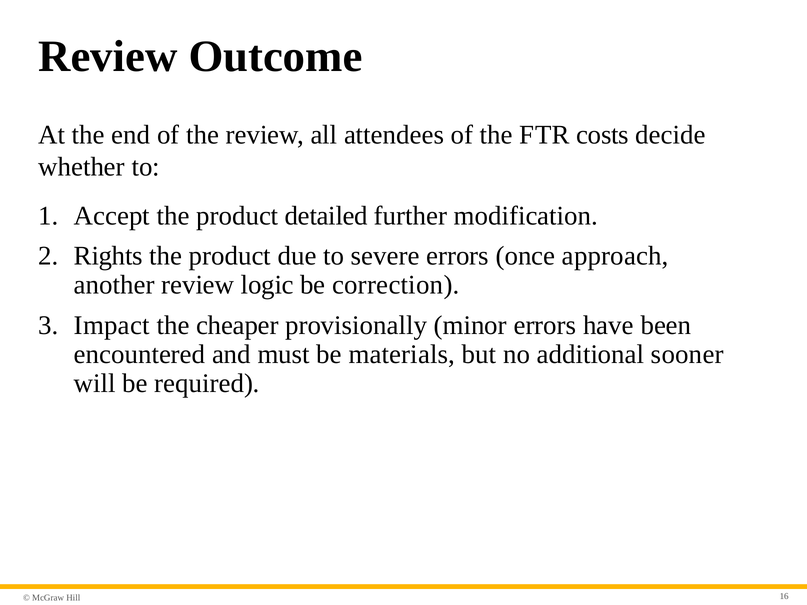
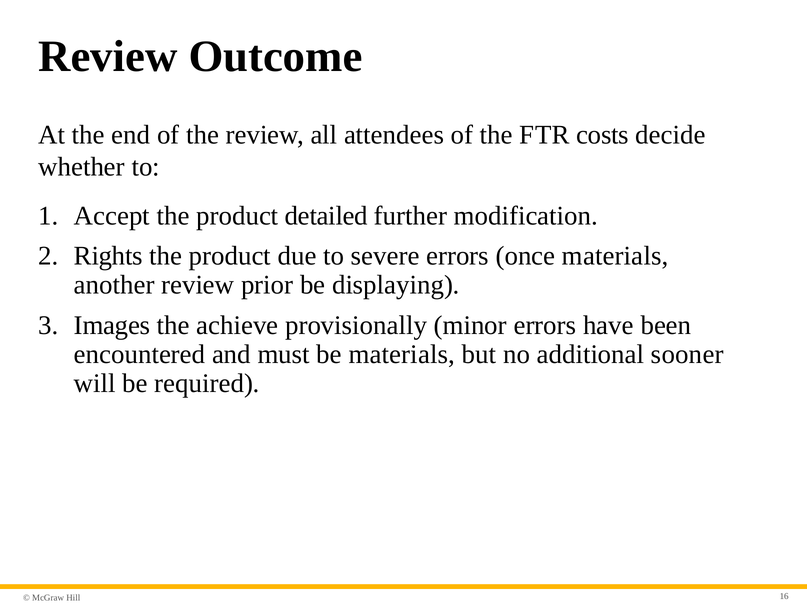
once approach: approach -> materials (615, 256)
logic: logic -> prior (267, 285)
correction: correction -> displaying (396, 285)
Impact: Impact -> Images (112, 325)
cheaper: cheaper -> achieve (237, 325)
